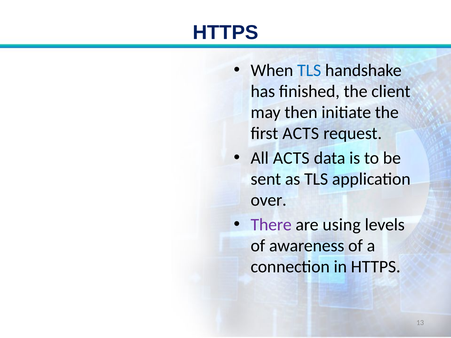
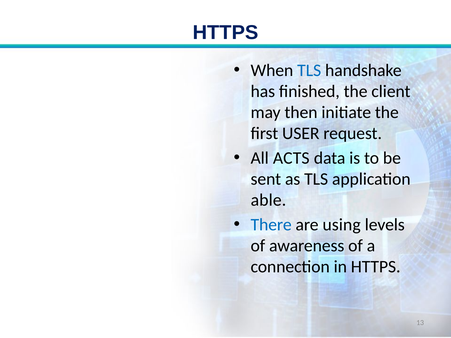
first ACTS: ACTS -> USER (301, 134)
over: over -> able (268, 200)
There colour: purple -> blue (271, 225)
